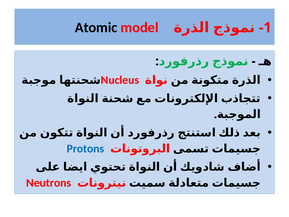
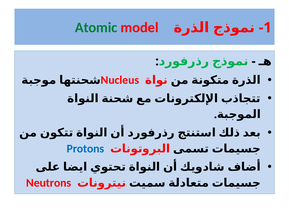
Atomic colour: black -> green (96, 28)
